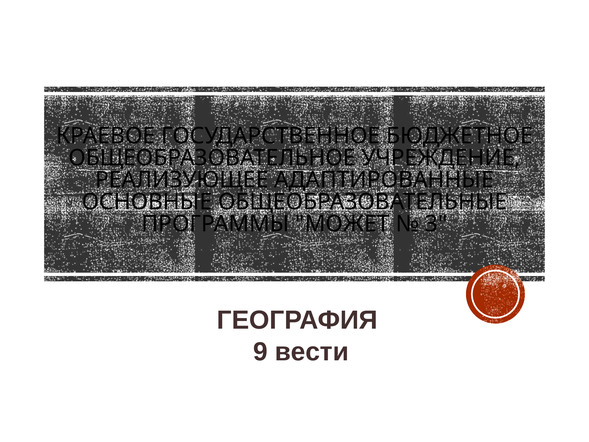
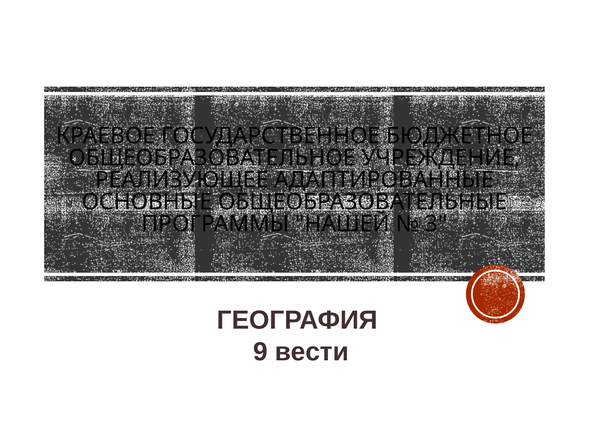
МОЖЕТ: МОЖЕТ -> НАШЕЙ (343, 224)
